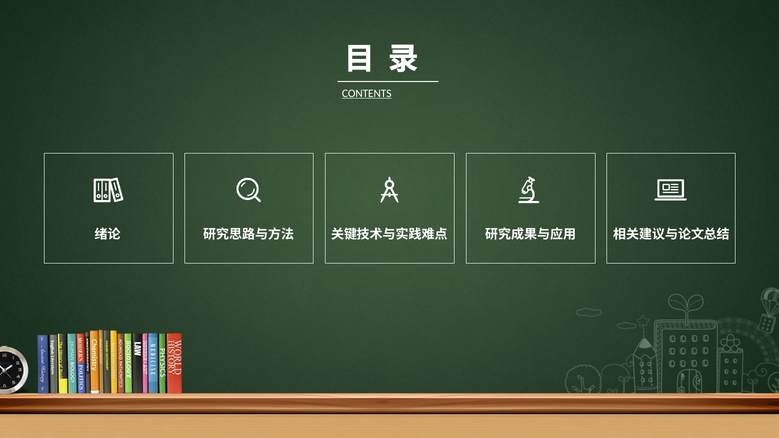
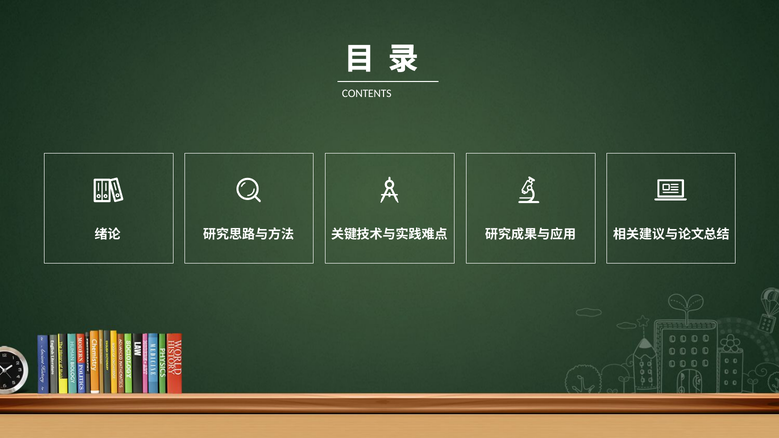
CONTENTS underline: present -> none (367, 93)
